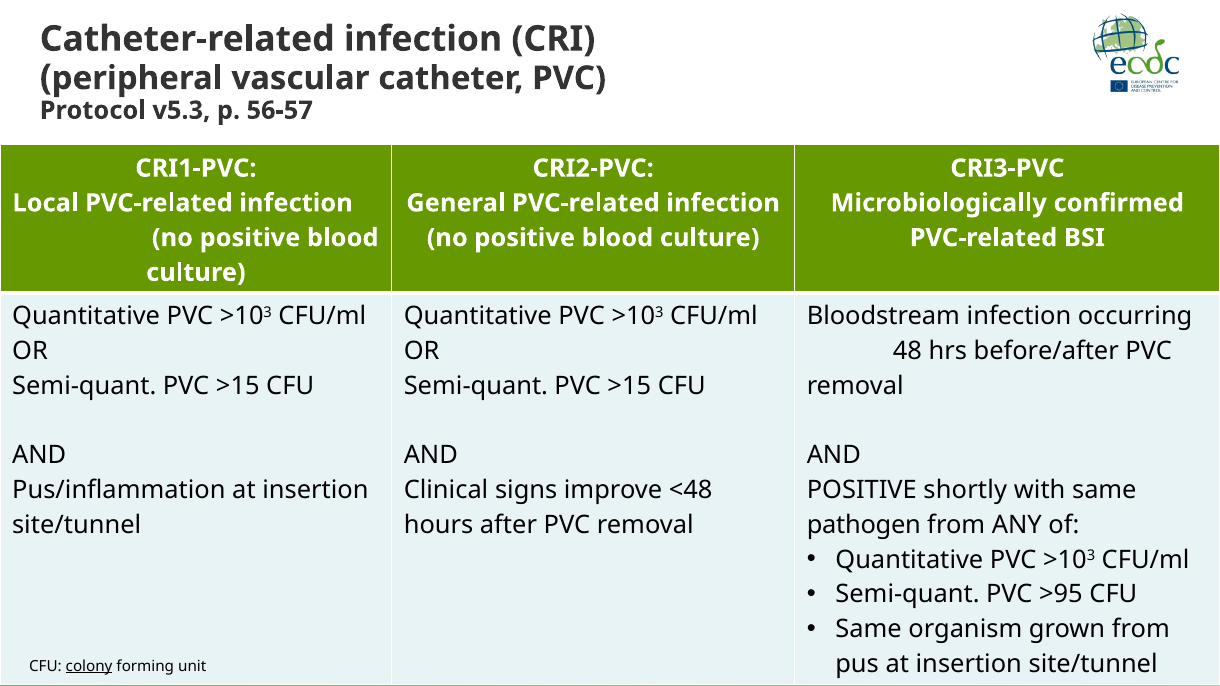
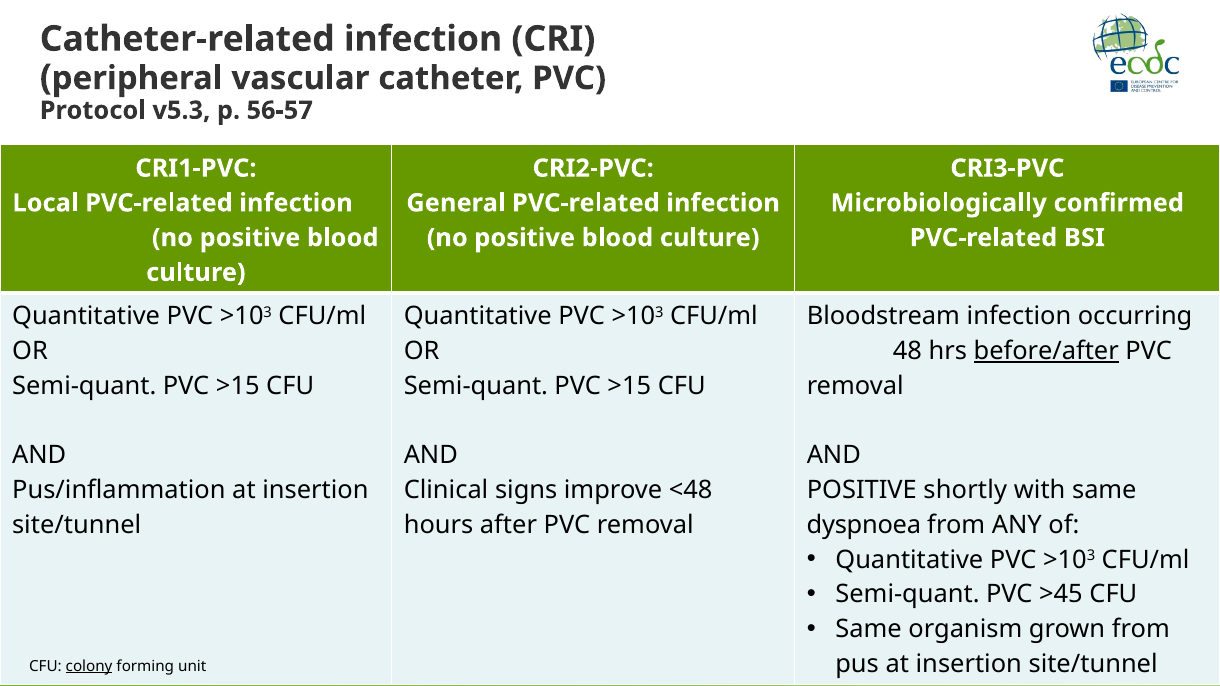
before/after underline: none -> present (1046, 351)
pathogen: pathogen -> dyspnoea (864, 525)
>95: >95 -> >45 (1061, 595)
